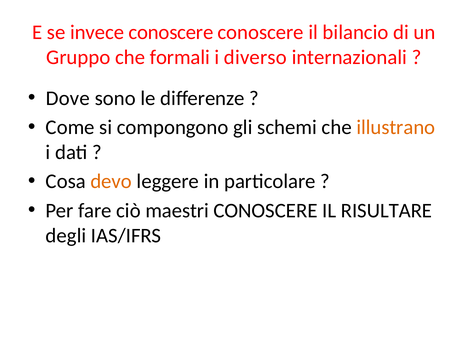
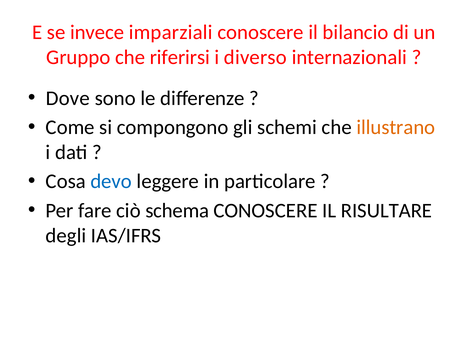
invece conoscere: conoscere -> imparziali (171, 32)
formali: formali -> riferirsi (180, 57)
devo colour: orange -> blue (111, 181)
maestri: maestri -> schema (177, 211)
